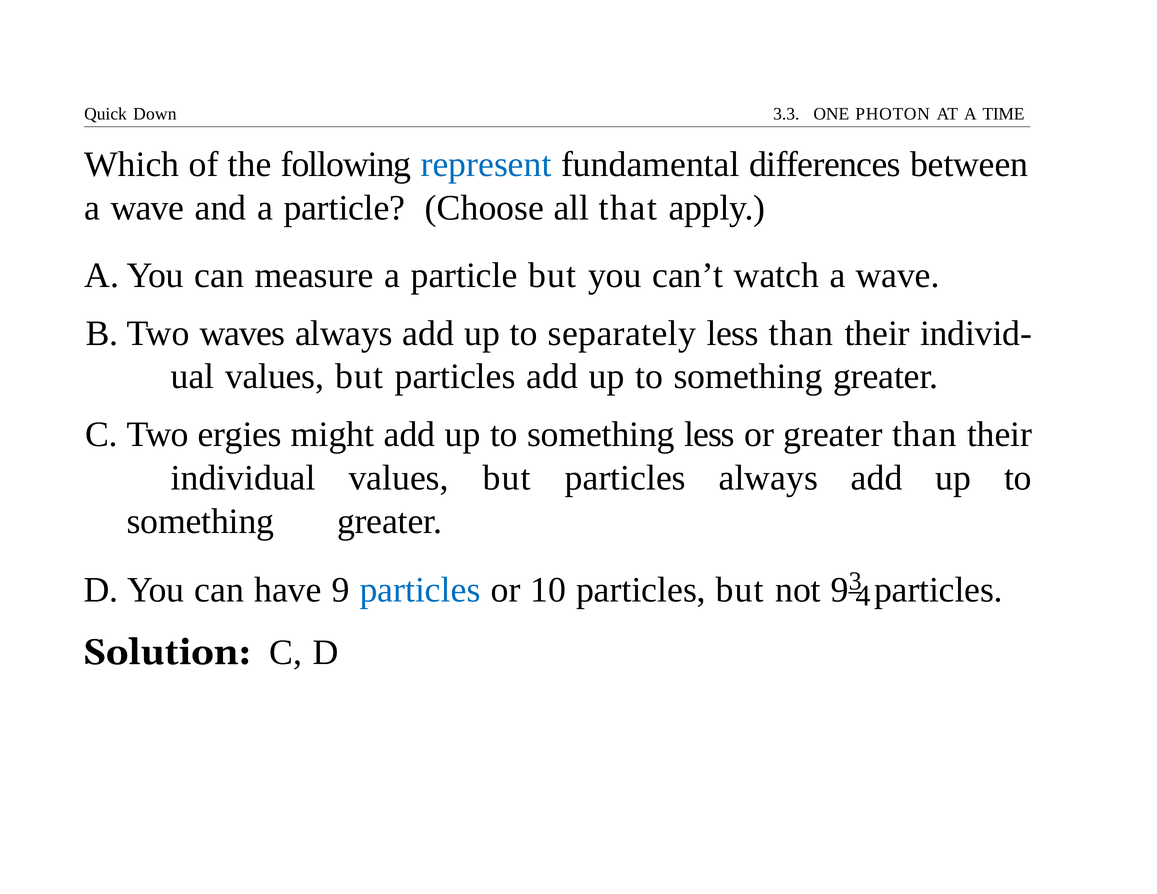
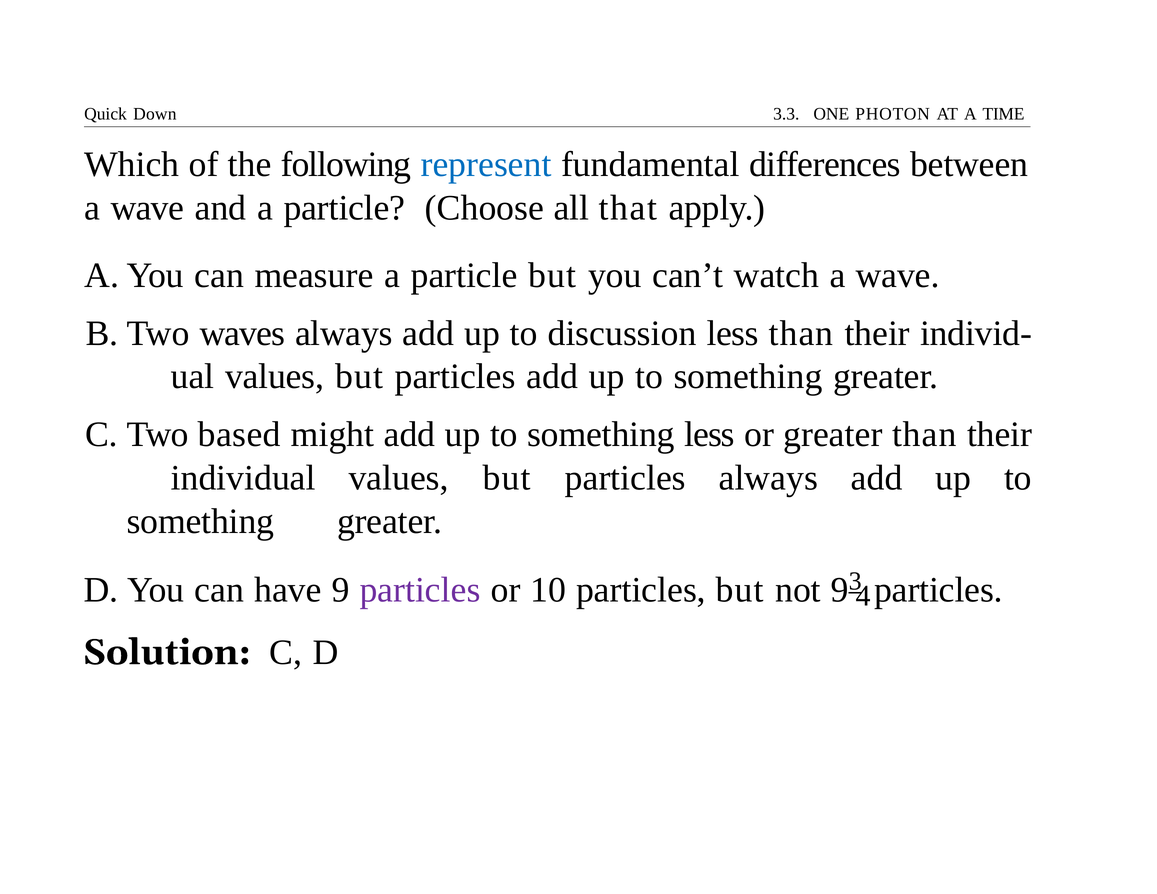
separately: separately -> discussion (622, 333)
ergies: ergies -> based (239, 435)
particles colour: blue -> purple (420, 590)
